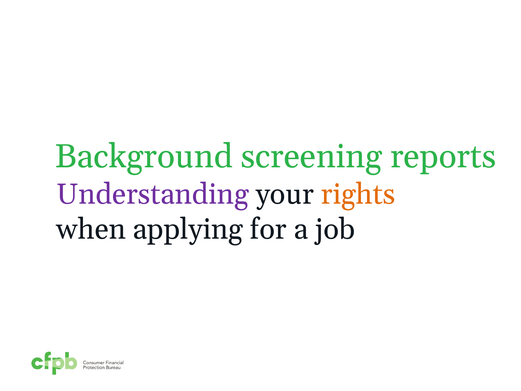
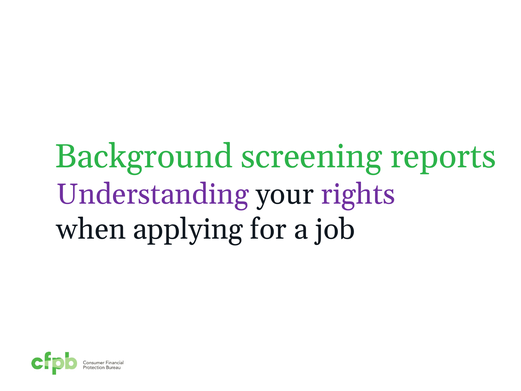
rights colour: orange -> purple (358, 194)
